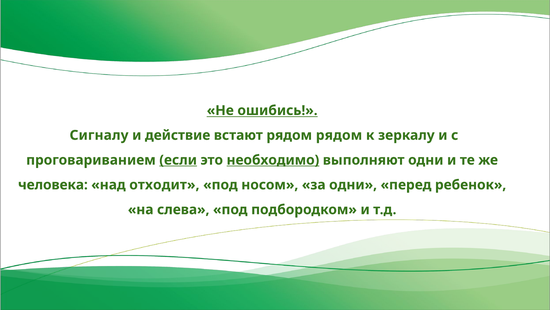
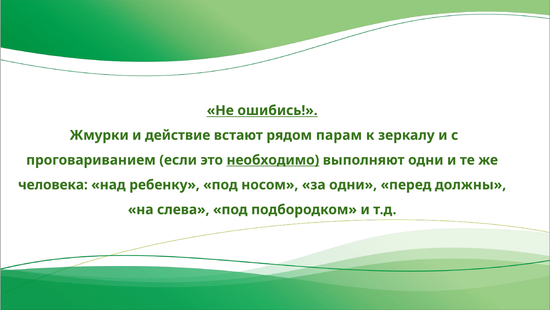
Сигналу: Сигналу -> Жмурки (99, 135)
рядом рядом: рядом -> парам (339, 135)
если underline: present -> none (178, 160)
отходит: отходит -> ребенку (164, 184)
ребенок: ребенок -> должны (471, 184)
